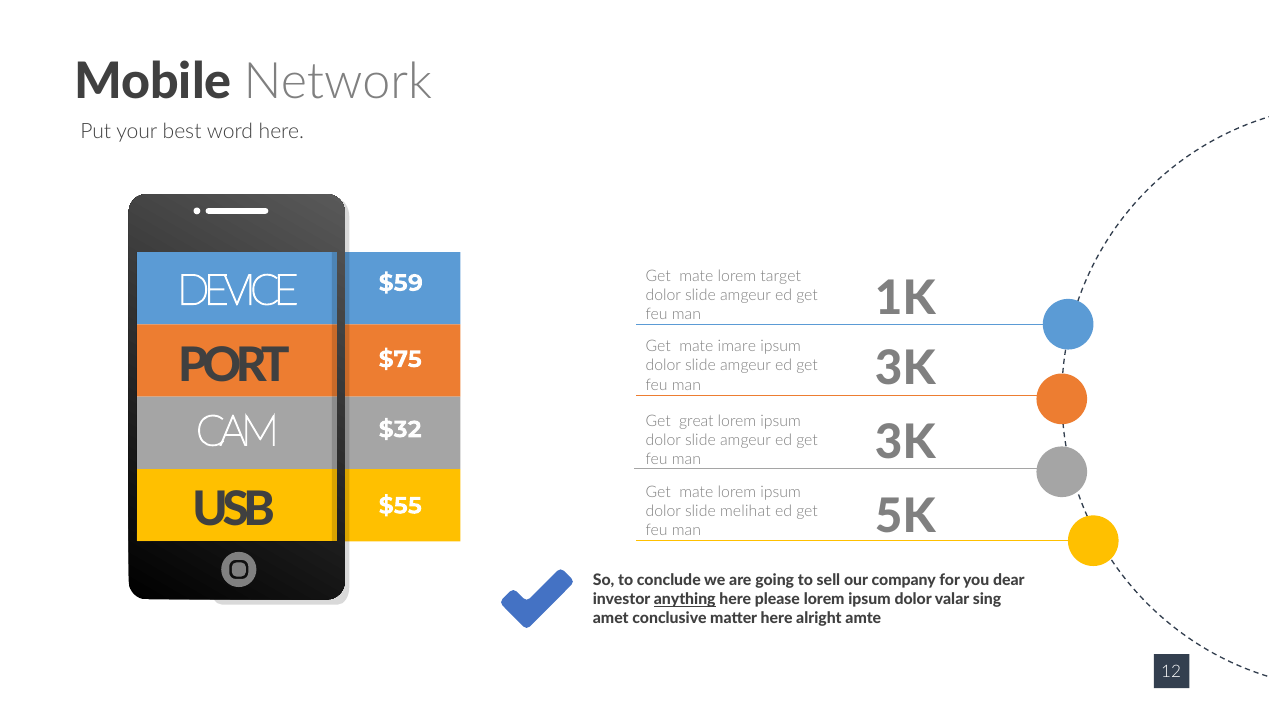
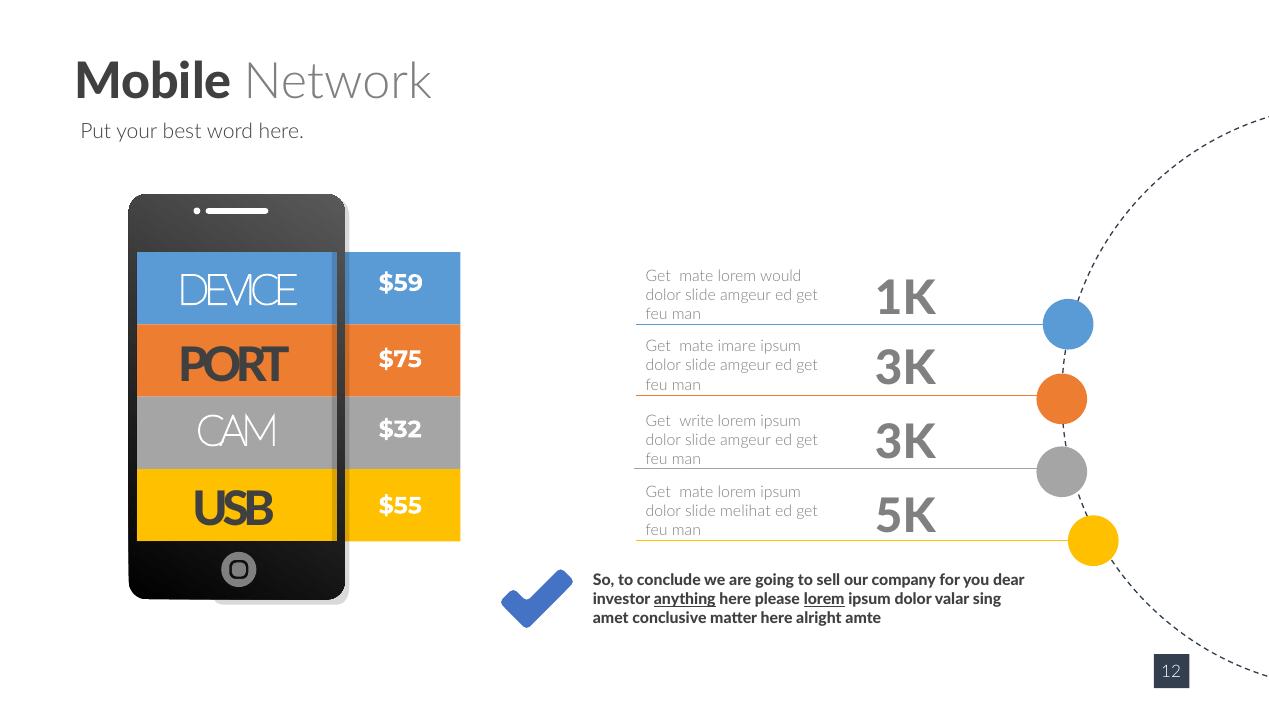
target: target -> would (781, 276)
great: great -> write (696, 421)
lorem underline: none -> present (824, 599)
